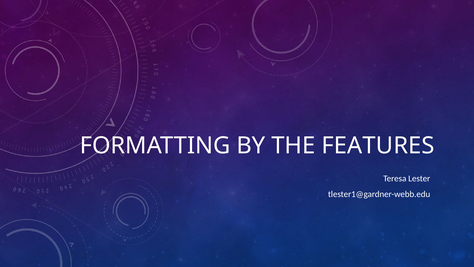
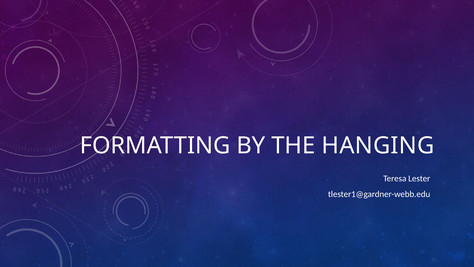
FEATURES: FEATURES -> HANGING (378, 146)
